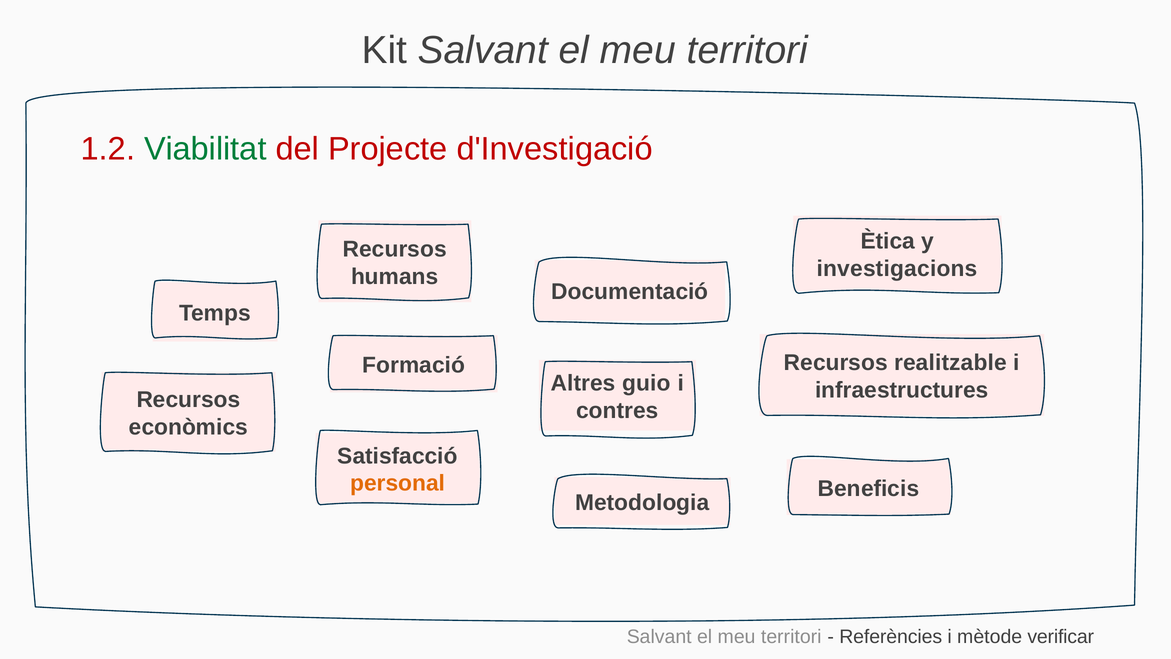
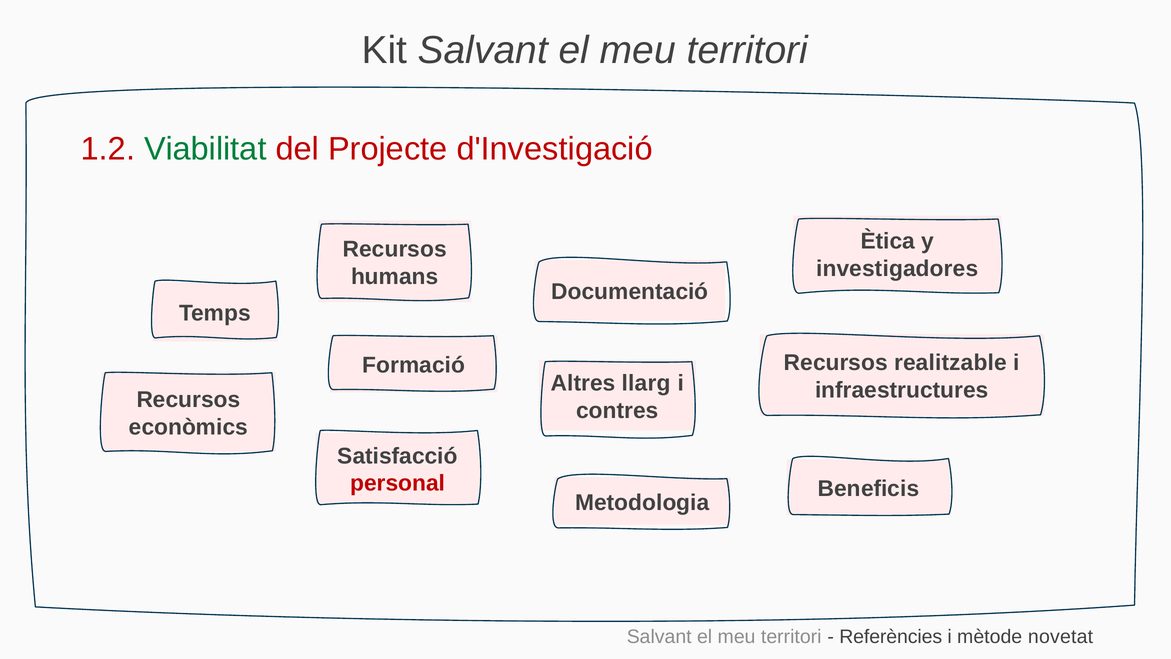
investigacions: investigacions -> investigadores (897, 269)
guio: guio -> llarg (646, 383)
personal colour: orange -> red (398, 483)
verificar: verificar -> novetat (1061, 637)
